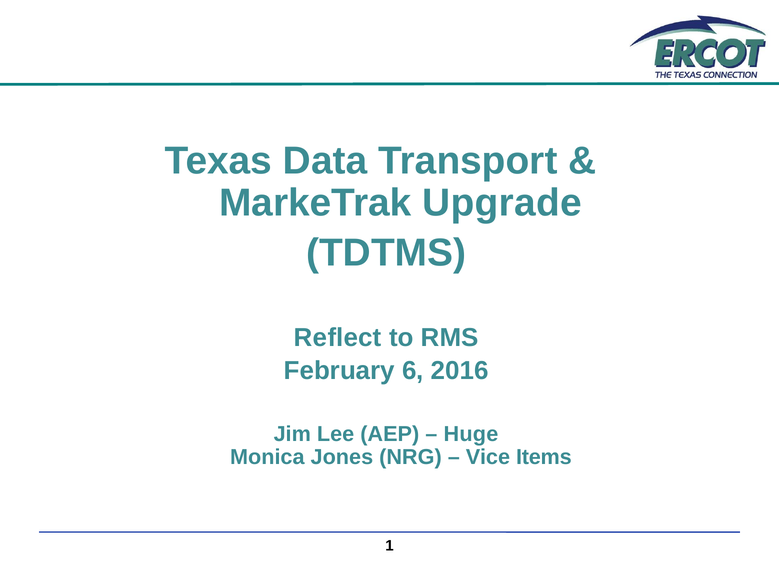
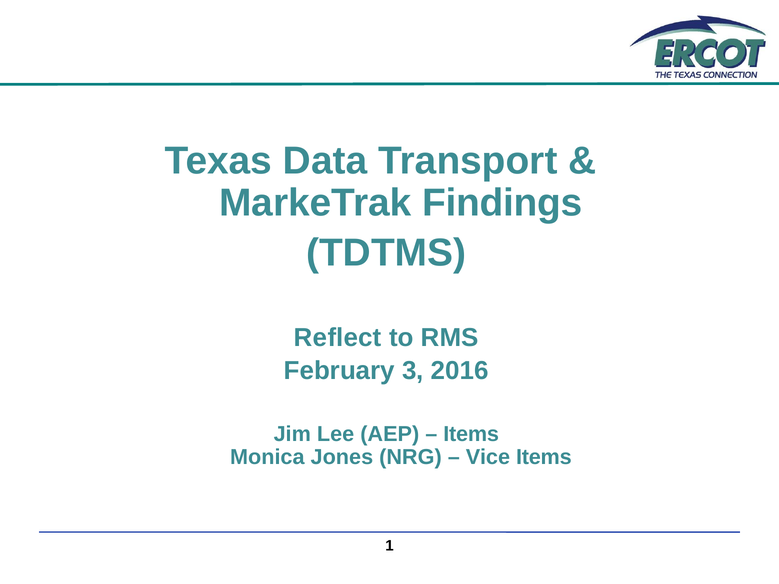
Upgrade: Upgrade -> Findings (502, 203)
6: 6 -> 3 (413, 371)
Huge: Huge -> Items (471, 434)
